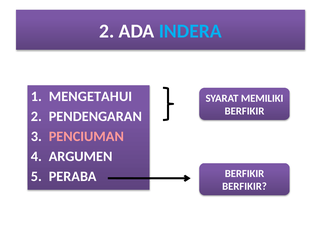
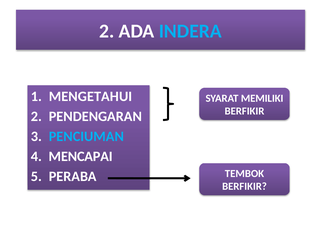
PENCIUMAN colour: pink -> light blue (86, 136)
ARGUMEN: ARGUMEN -> MENCAPAI (81, 156)
BERFIKIR: BERFIKIR -> TEMBOK (244, 173)
